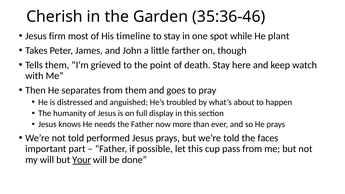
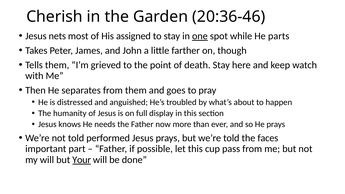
35:36-46: 35:36-46 -> 20:36-46 (229, 17)
firm: firm -> nets (57, 36)
timeline: timeline -> assigned (133, 36)
one underline: none -> present (200, 36)
plant: plant -> parts (279, 36)
